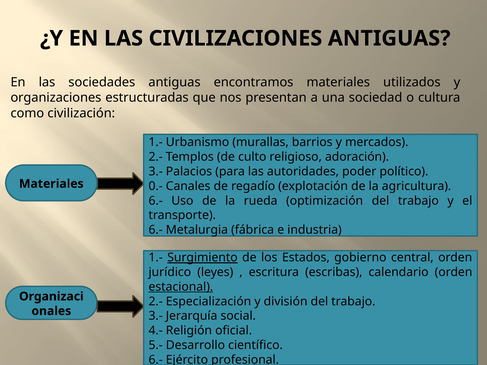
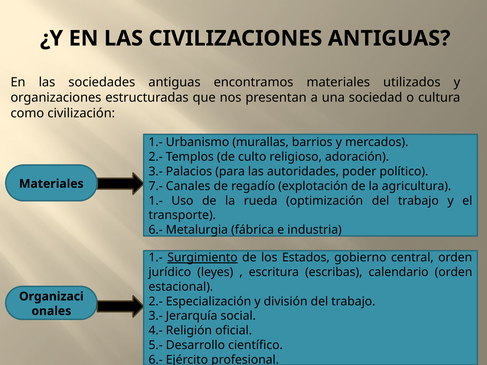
0.-: 0.- -> 7.- (156, 186)
6.-: 6.- -> 1.- (156, 201)
estacional underline: present -> none (181, 287)
